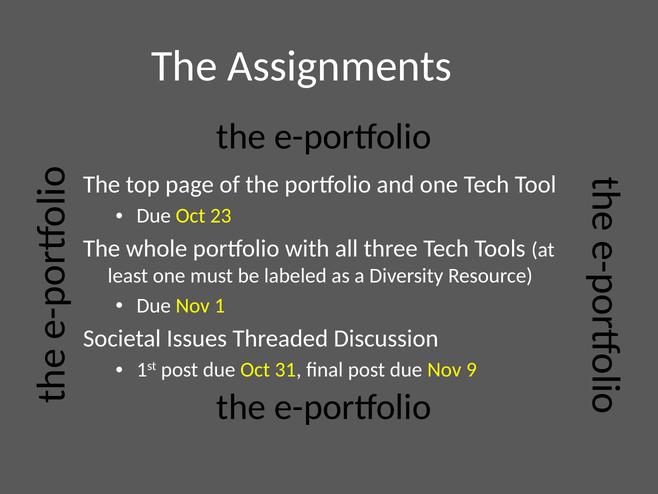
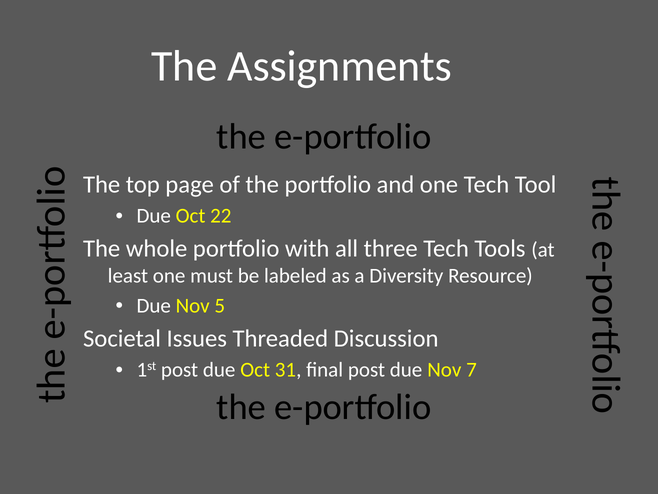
23: 23 -> 22 (221, 216)
1: 1 -> 5 (220, 305)
9: 9 -> 7 (471, 370)
